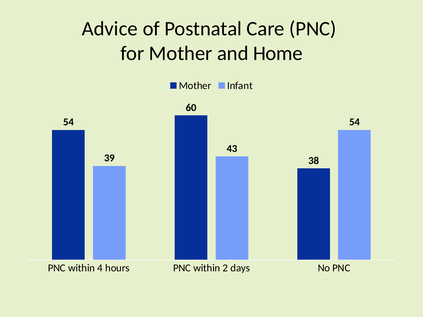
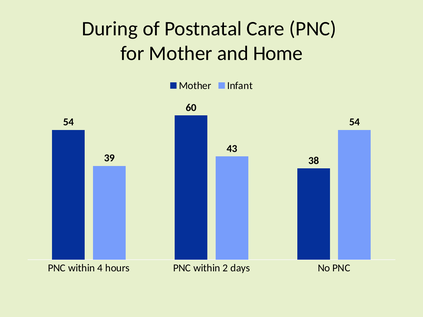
Advice: Advice -> During (110, 29)
